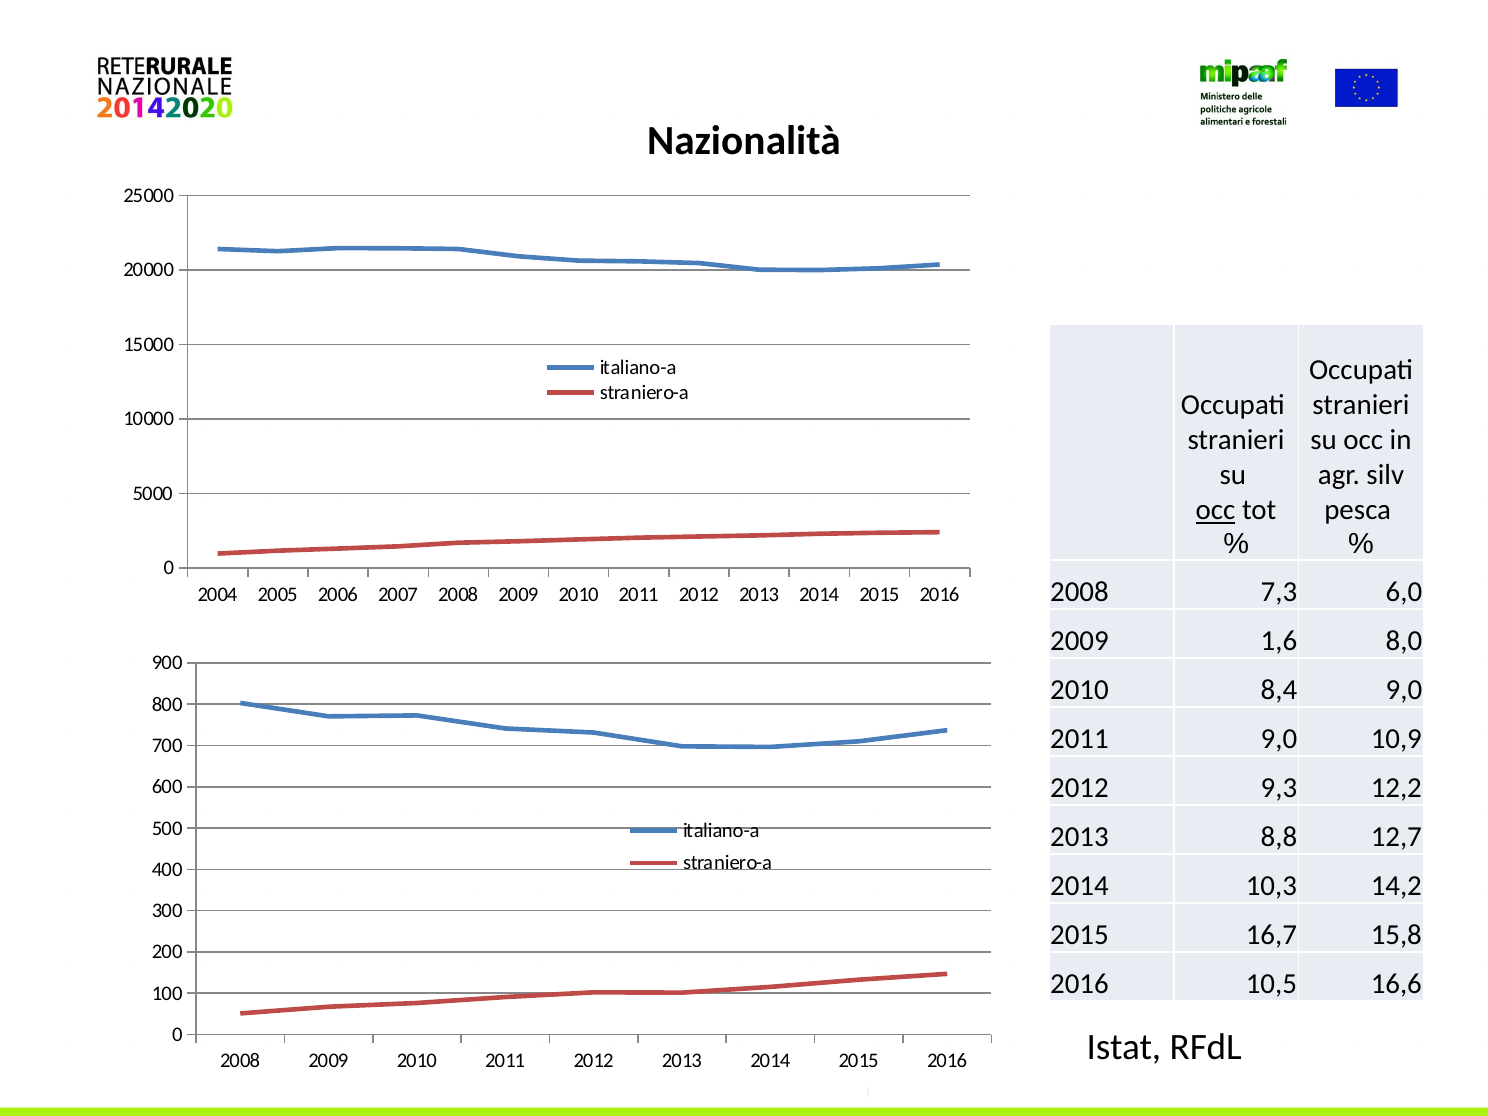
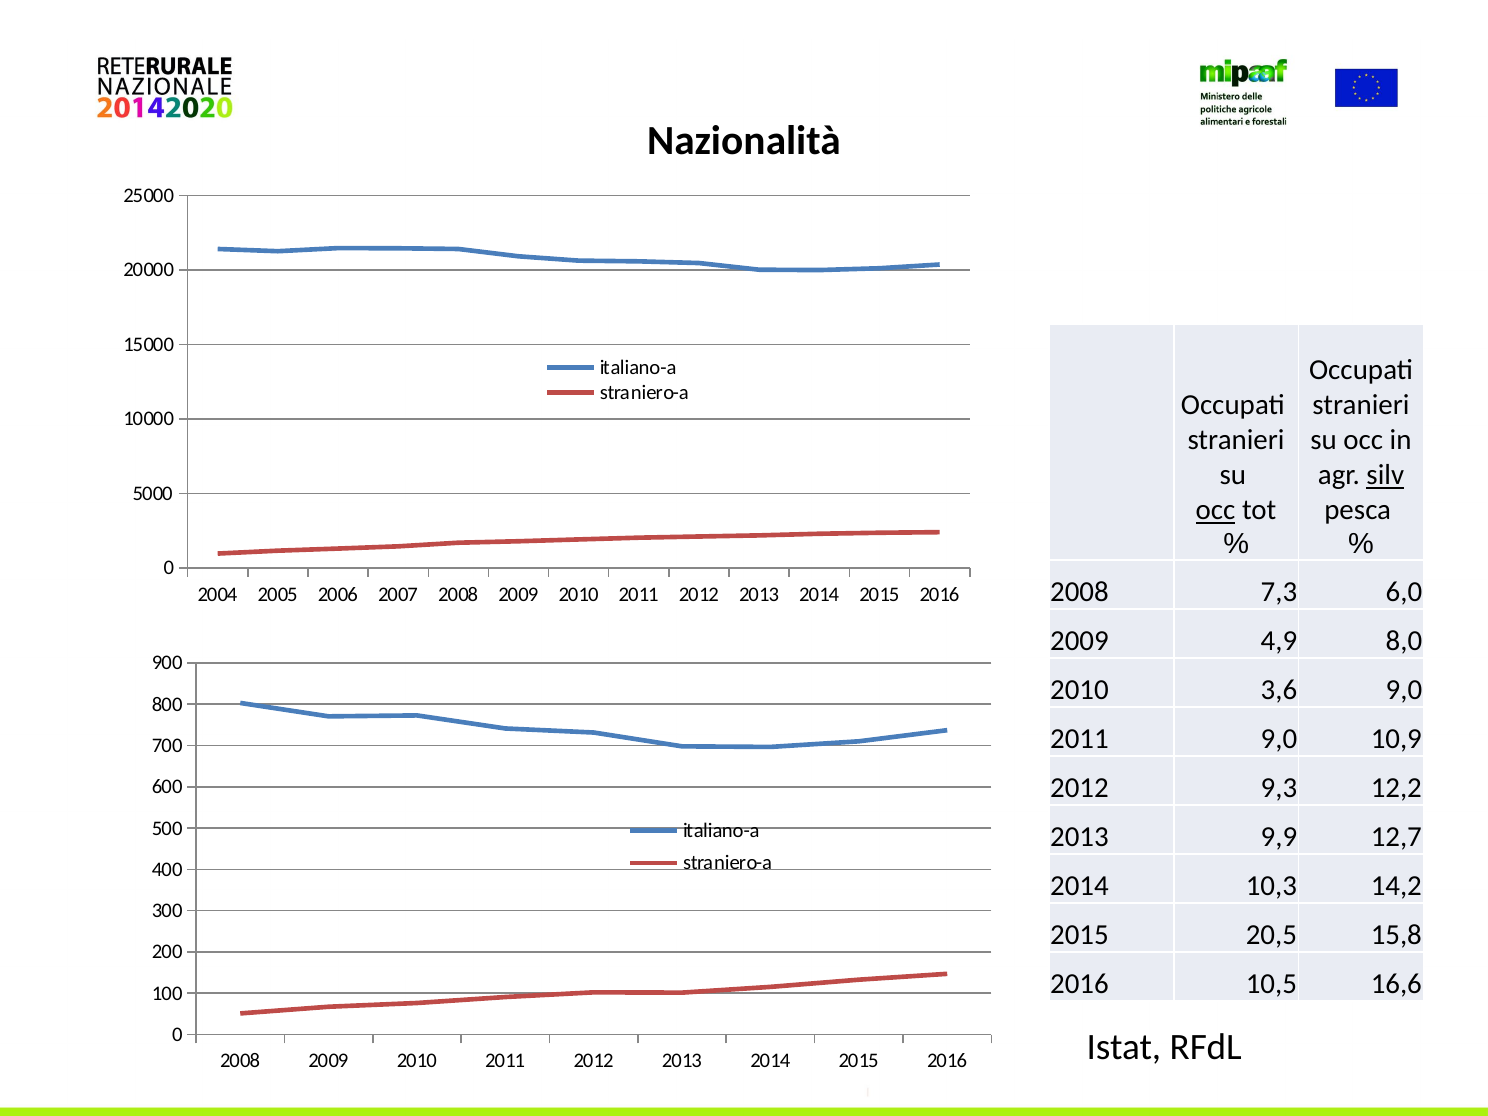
silv underline: none -> present (1385, 475)
1,6: 1,6 -> 4,9 (1279, 641)
8,4: 8,4 -> 3,6 (1279, 690)
8,8: 8,8 -> 9,9 (1279, 837)
16,7: 16,7 -> 20,5 (1271, 935)
